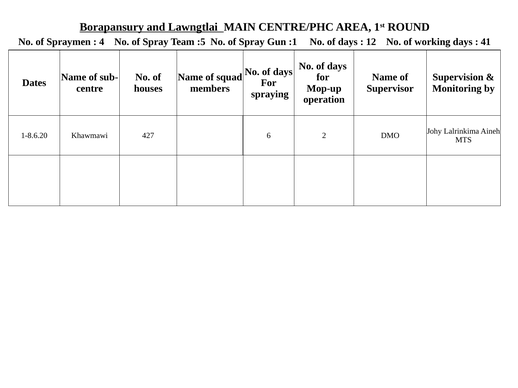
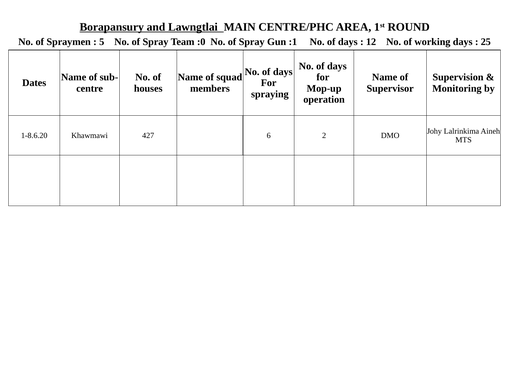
4: 4 -> 5 (102, 42)
:5: :5 -> :0 (201, 42)
41: 41 -> 25 (486, 42)
